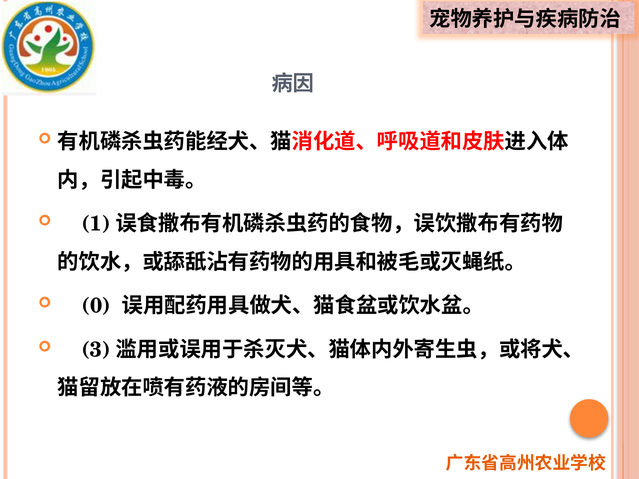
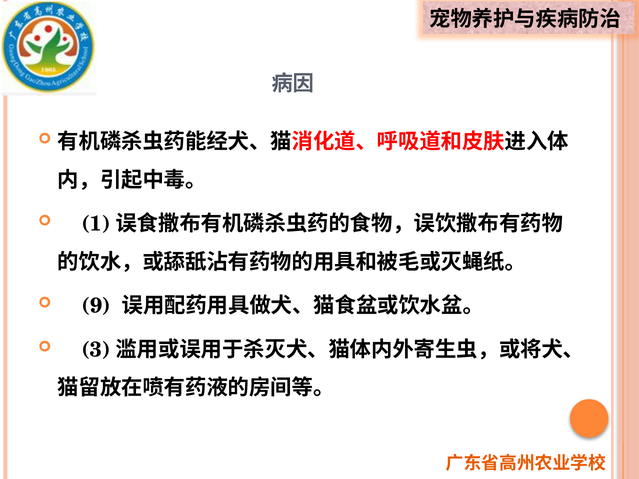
0: 0 -> 9 (96, 306)
